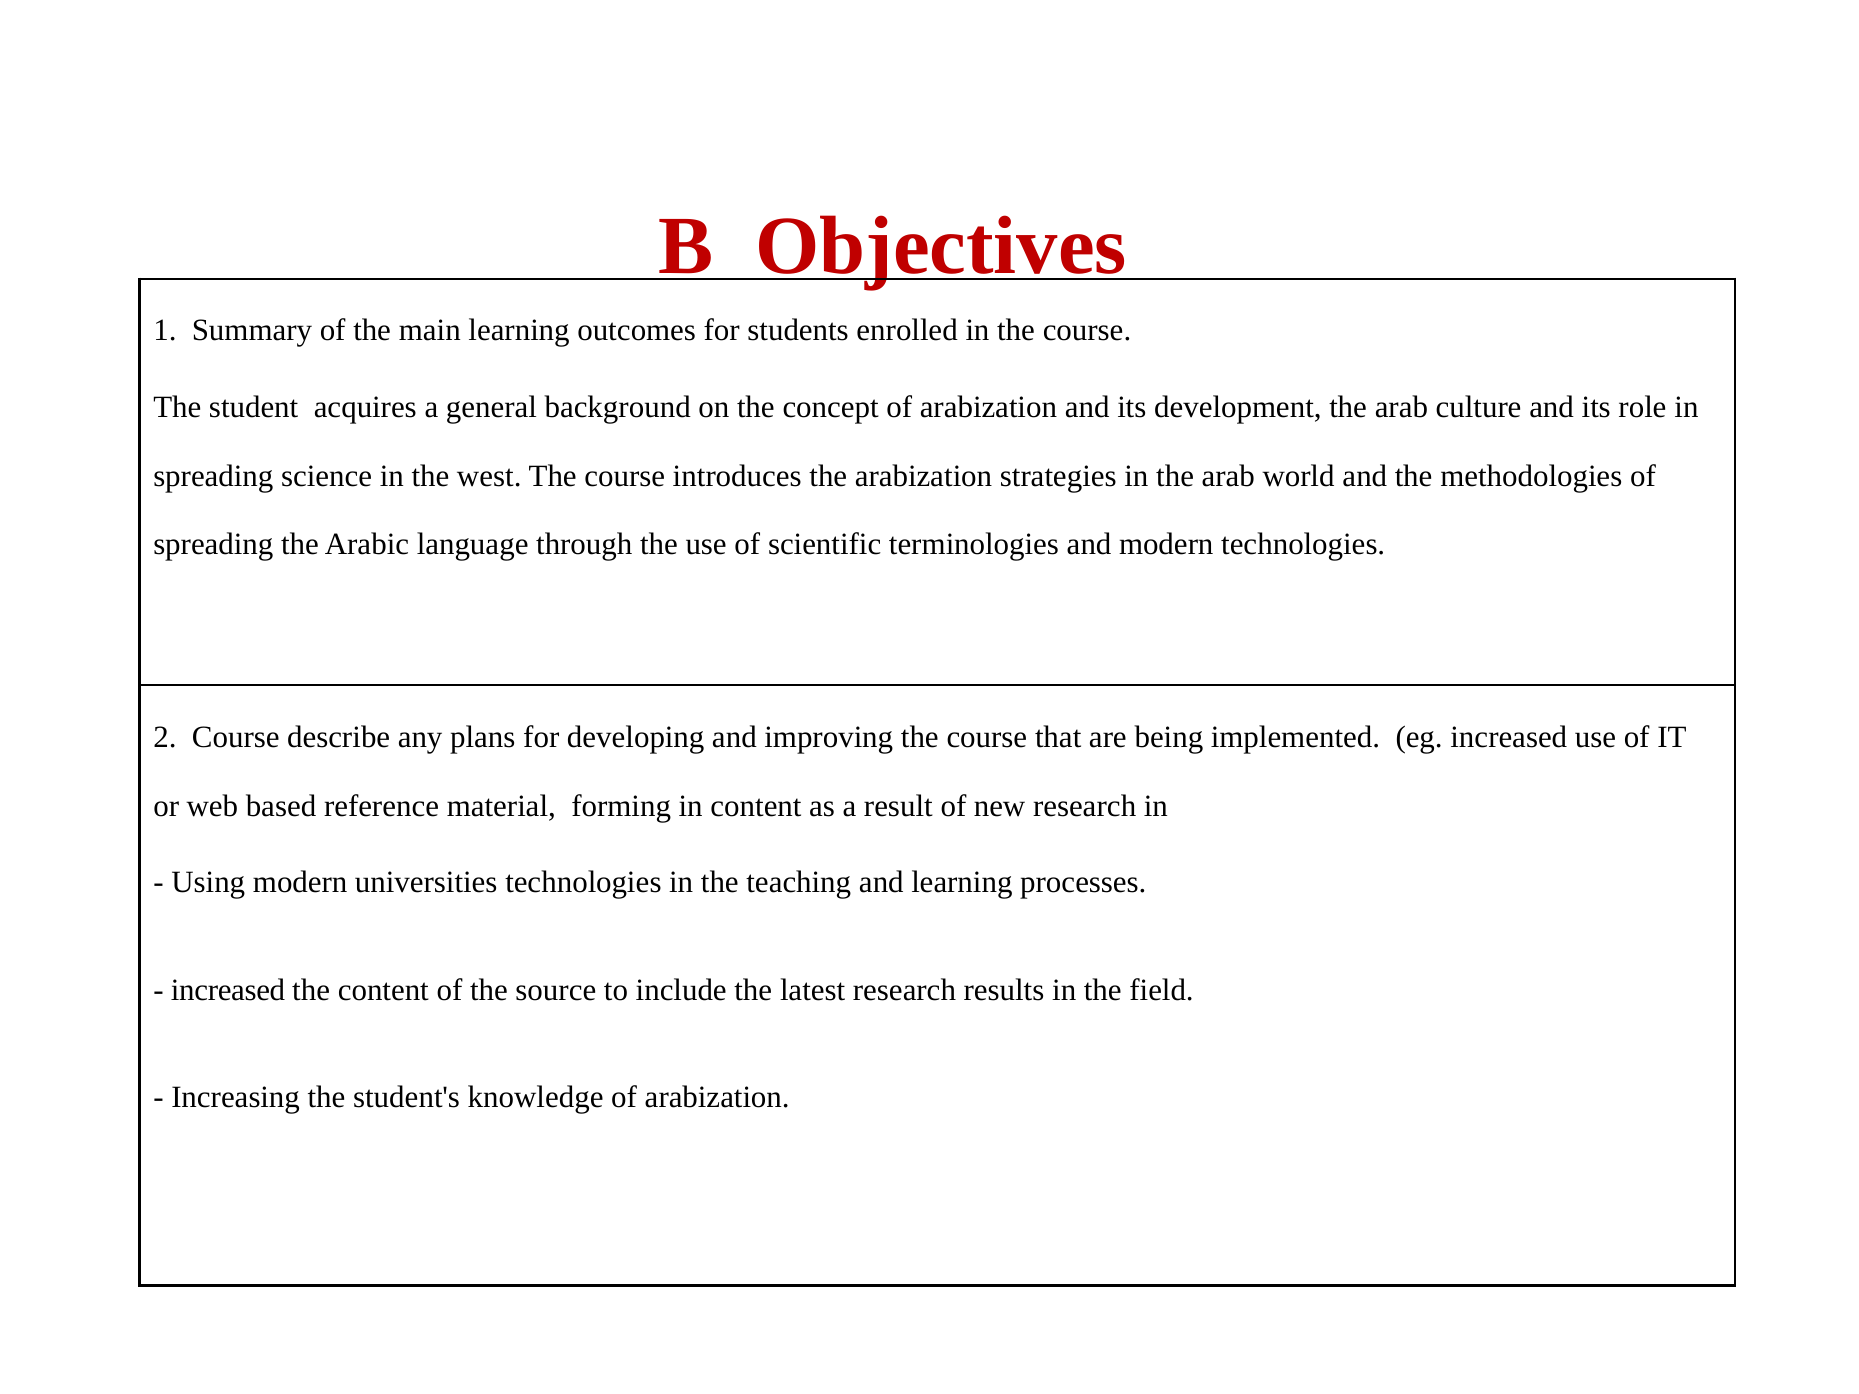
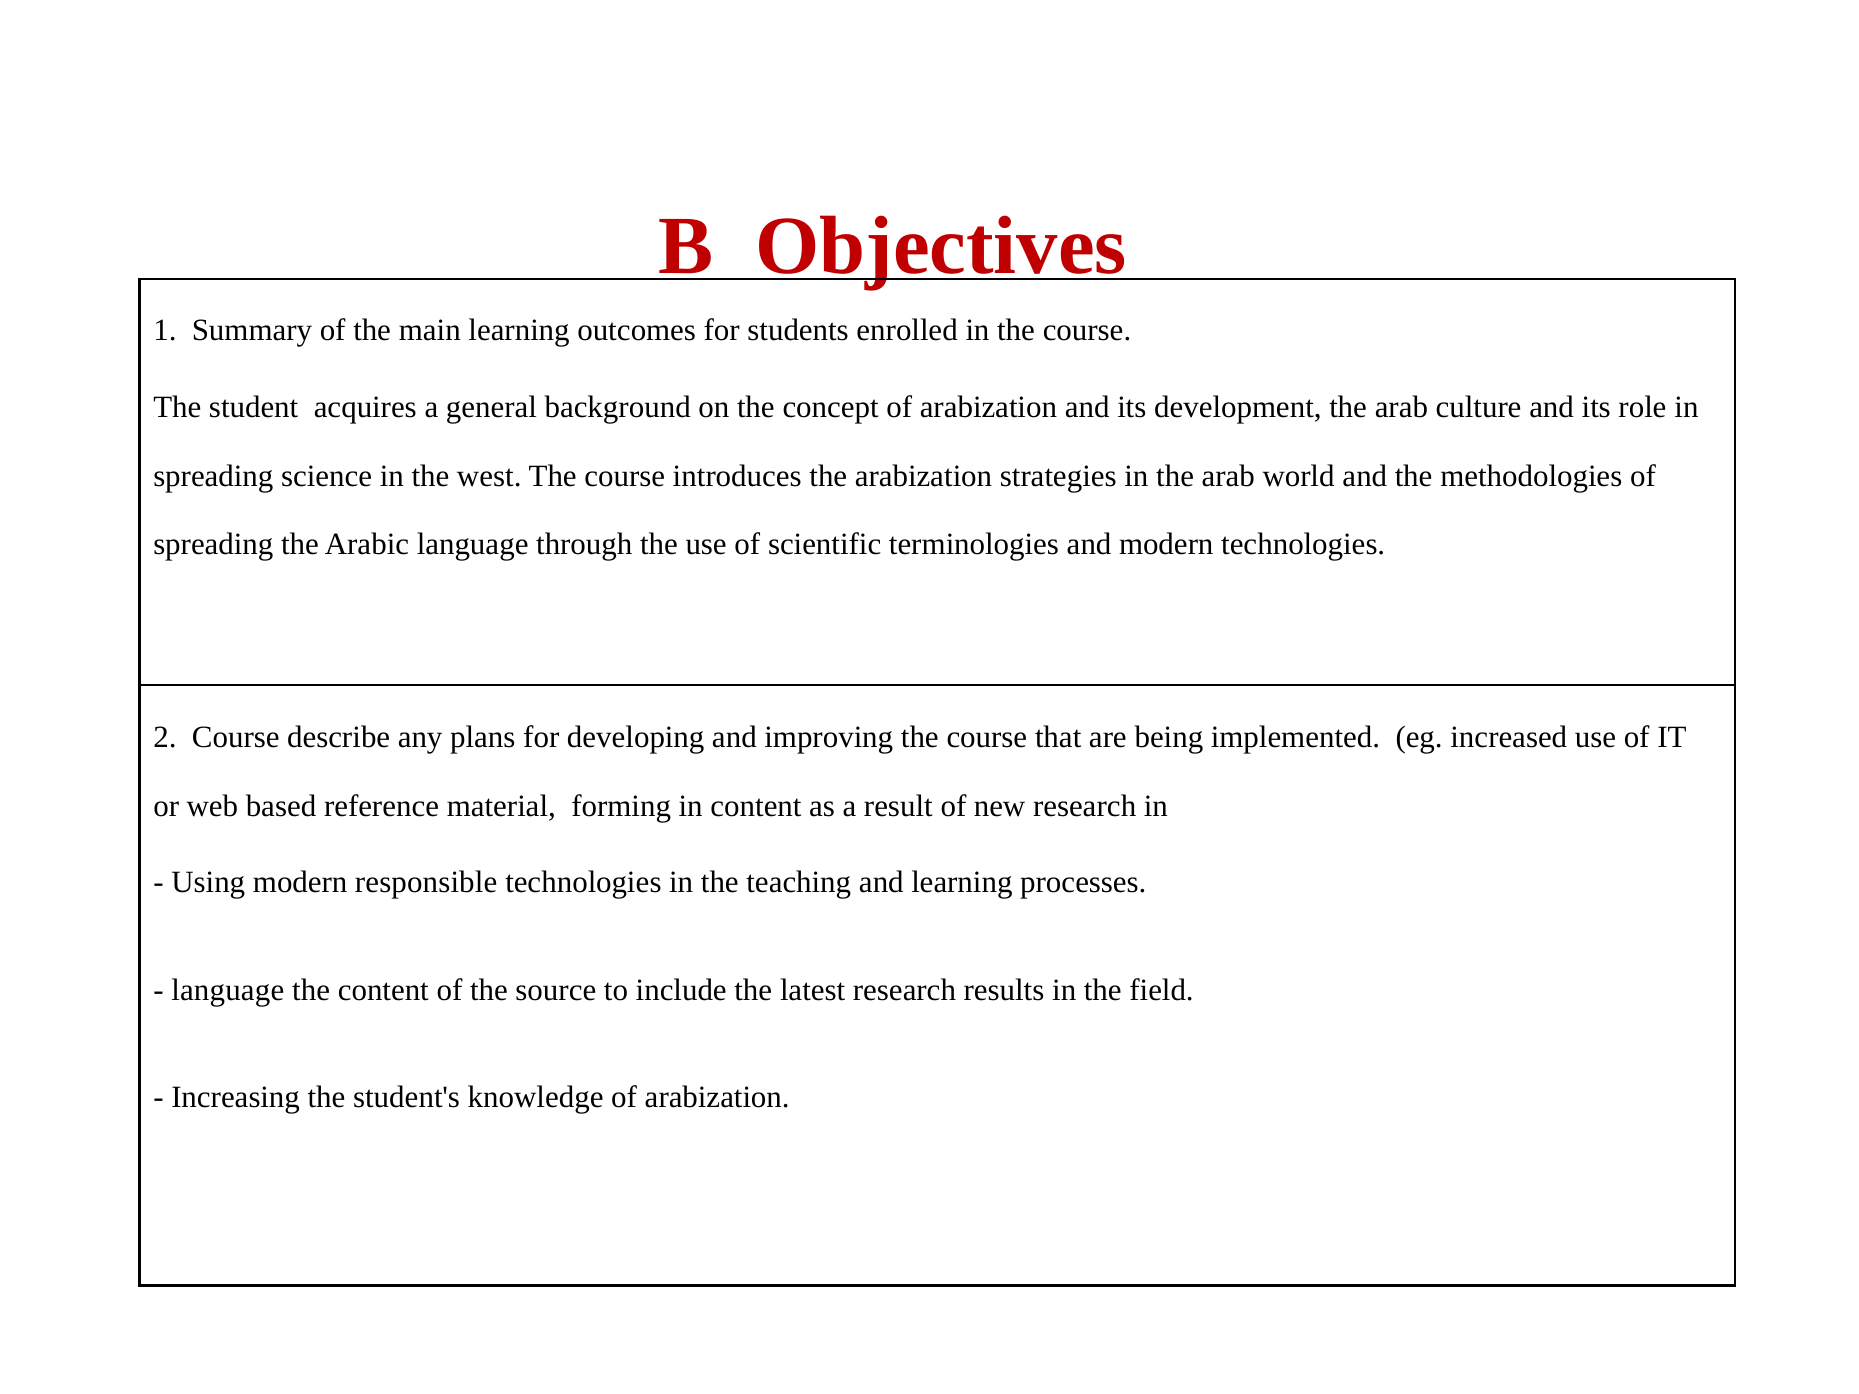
universities: universities -> responsible (426, 883)
increased: increased -> language (228, 990)
